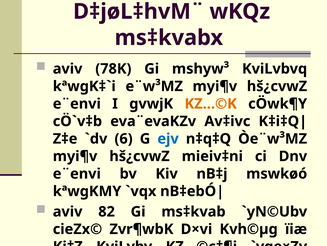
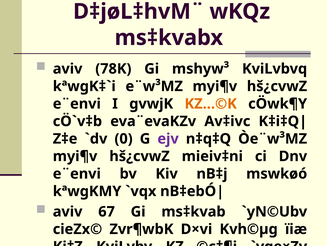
6: 6 -> 0 (124, 138)
ejv colour: blue -> purple (168, 138)
82: 82 -> 67 (107, 211)
